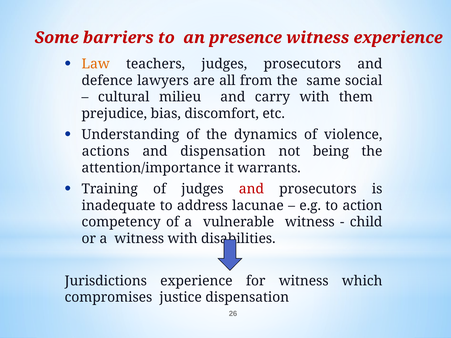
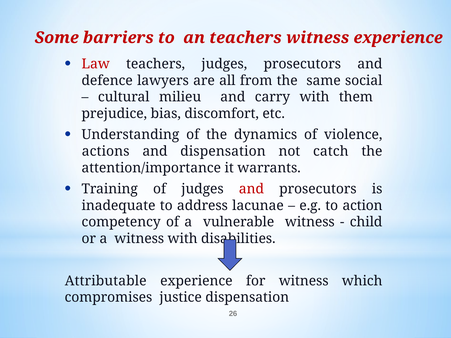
an presence: presence -> teachers (245, 38)
Law colour: orange -> red (96, 64)
being: being -> catch (331, 151)
Jurisdictions: Jurisdictions -> Attributable (106, 281)
